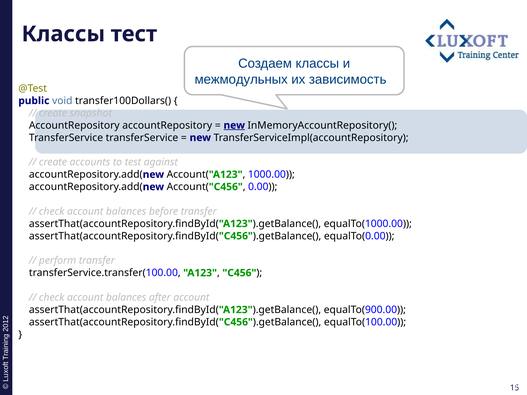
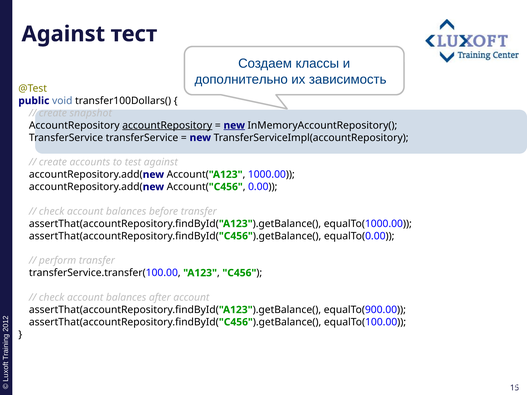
Классы: Классы -> Against (63, 34)
межмодульных: межмодульных -> дополнительно (241, 79)
accountRepository underline: none -> present (167, 125)
